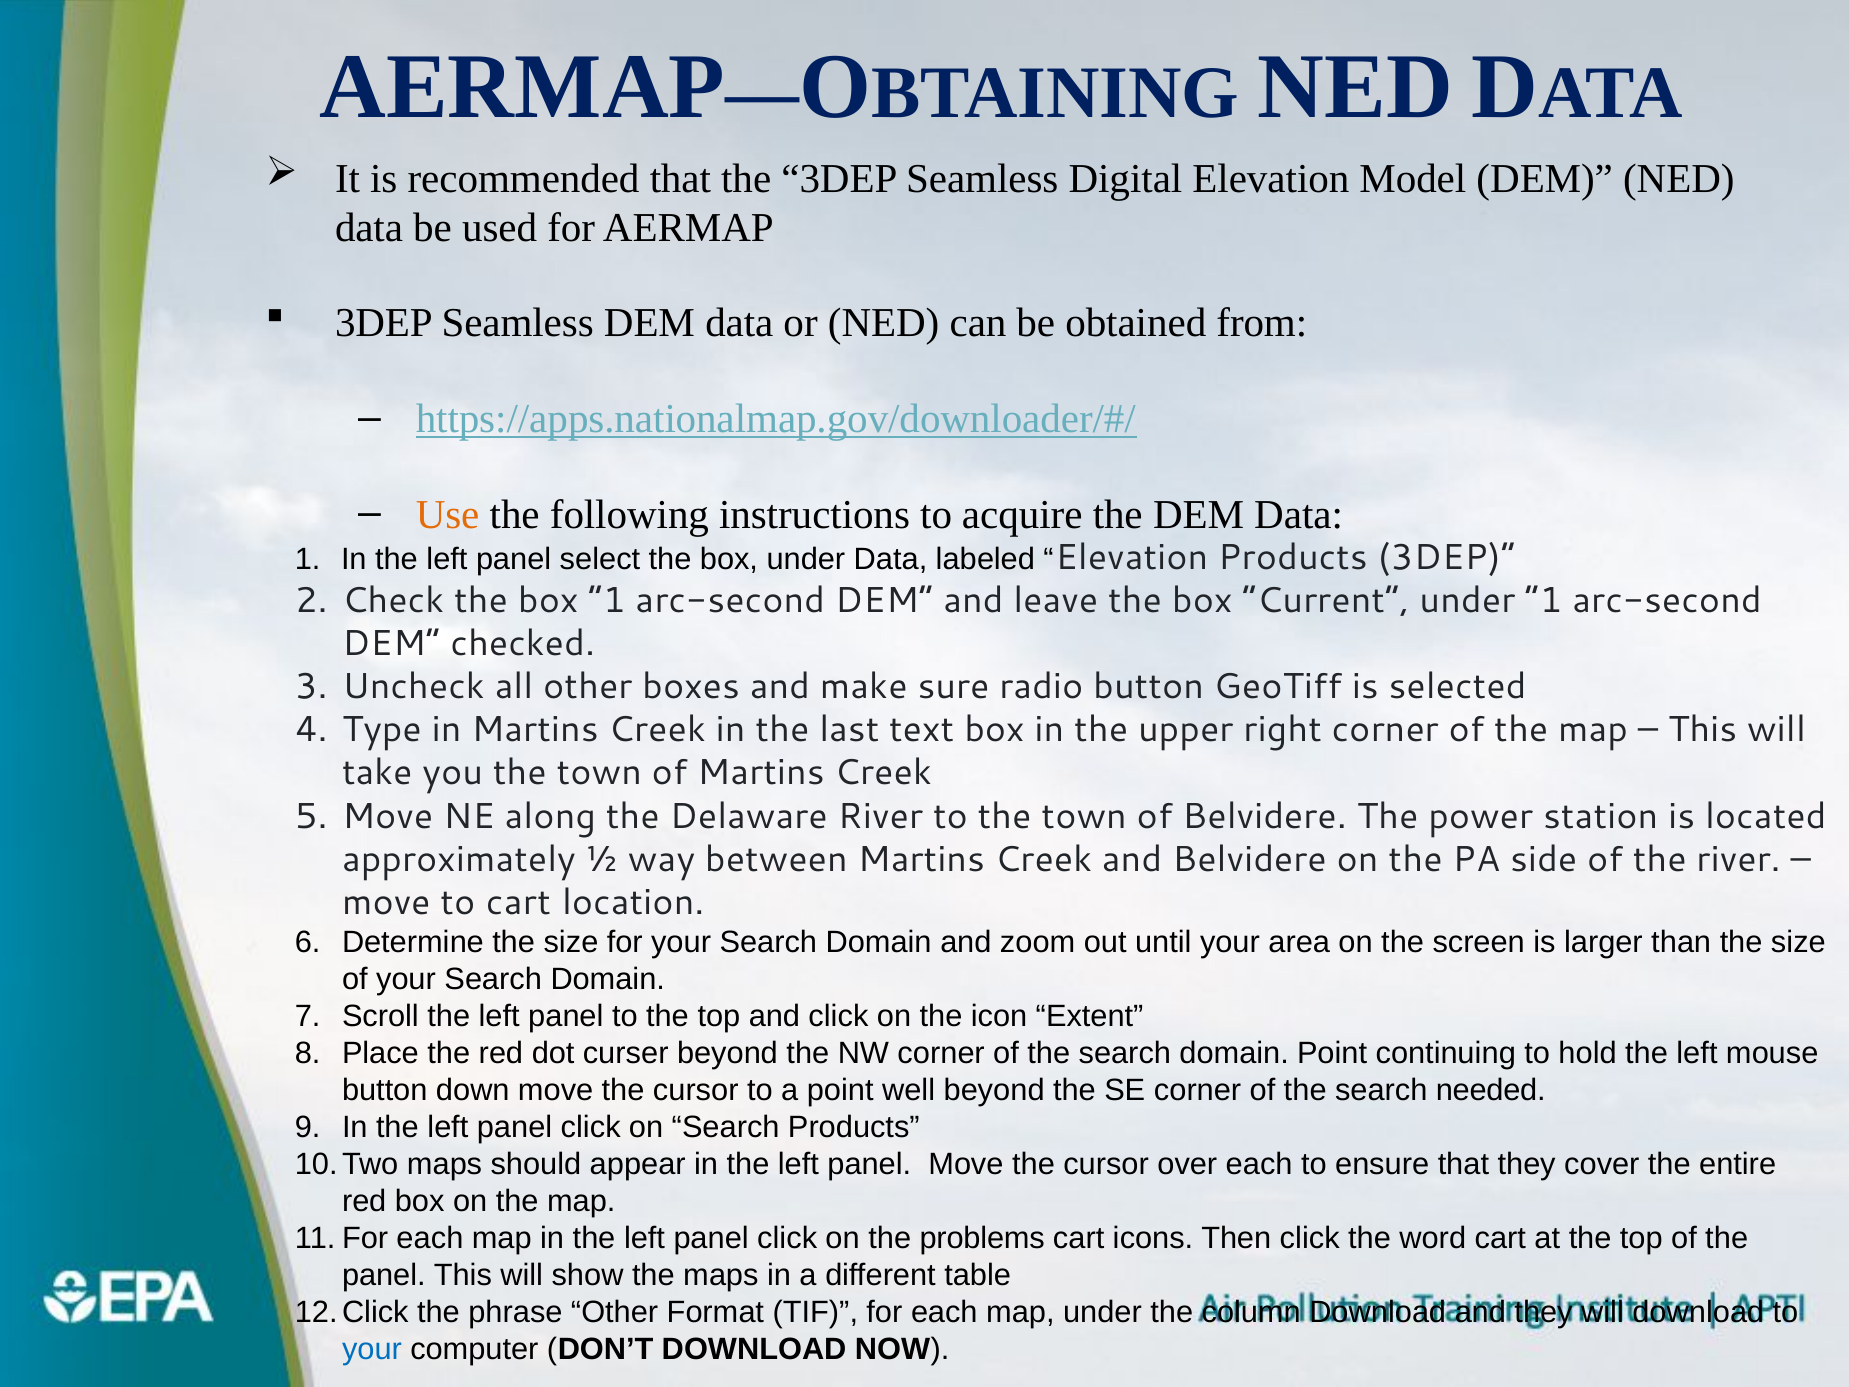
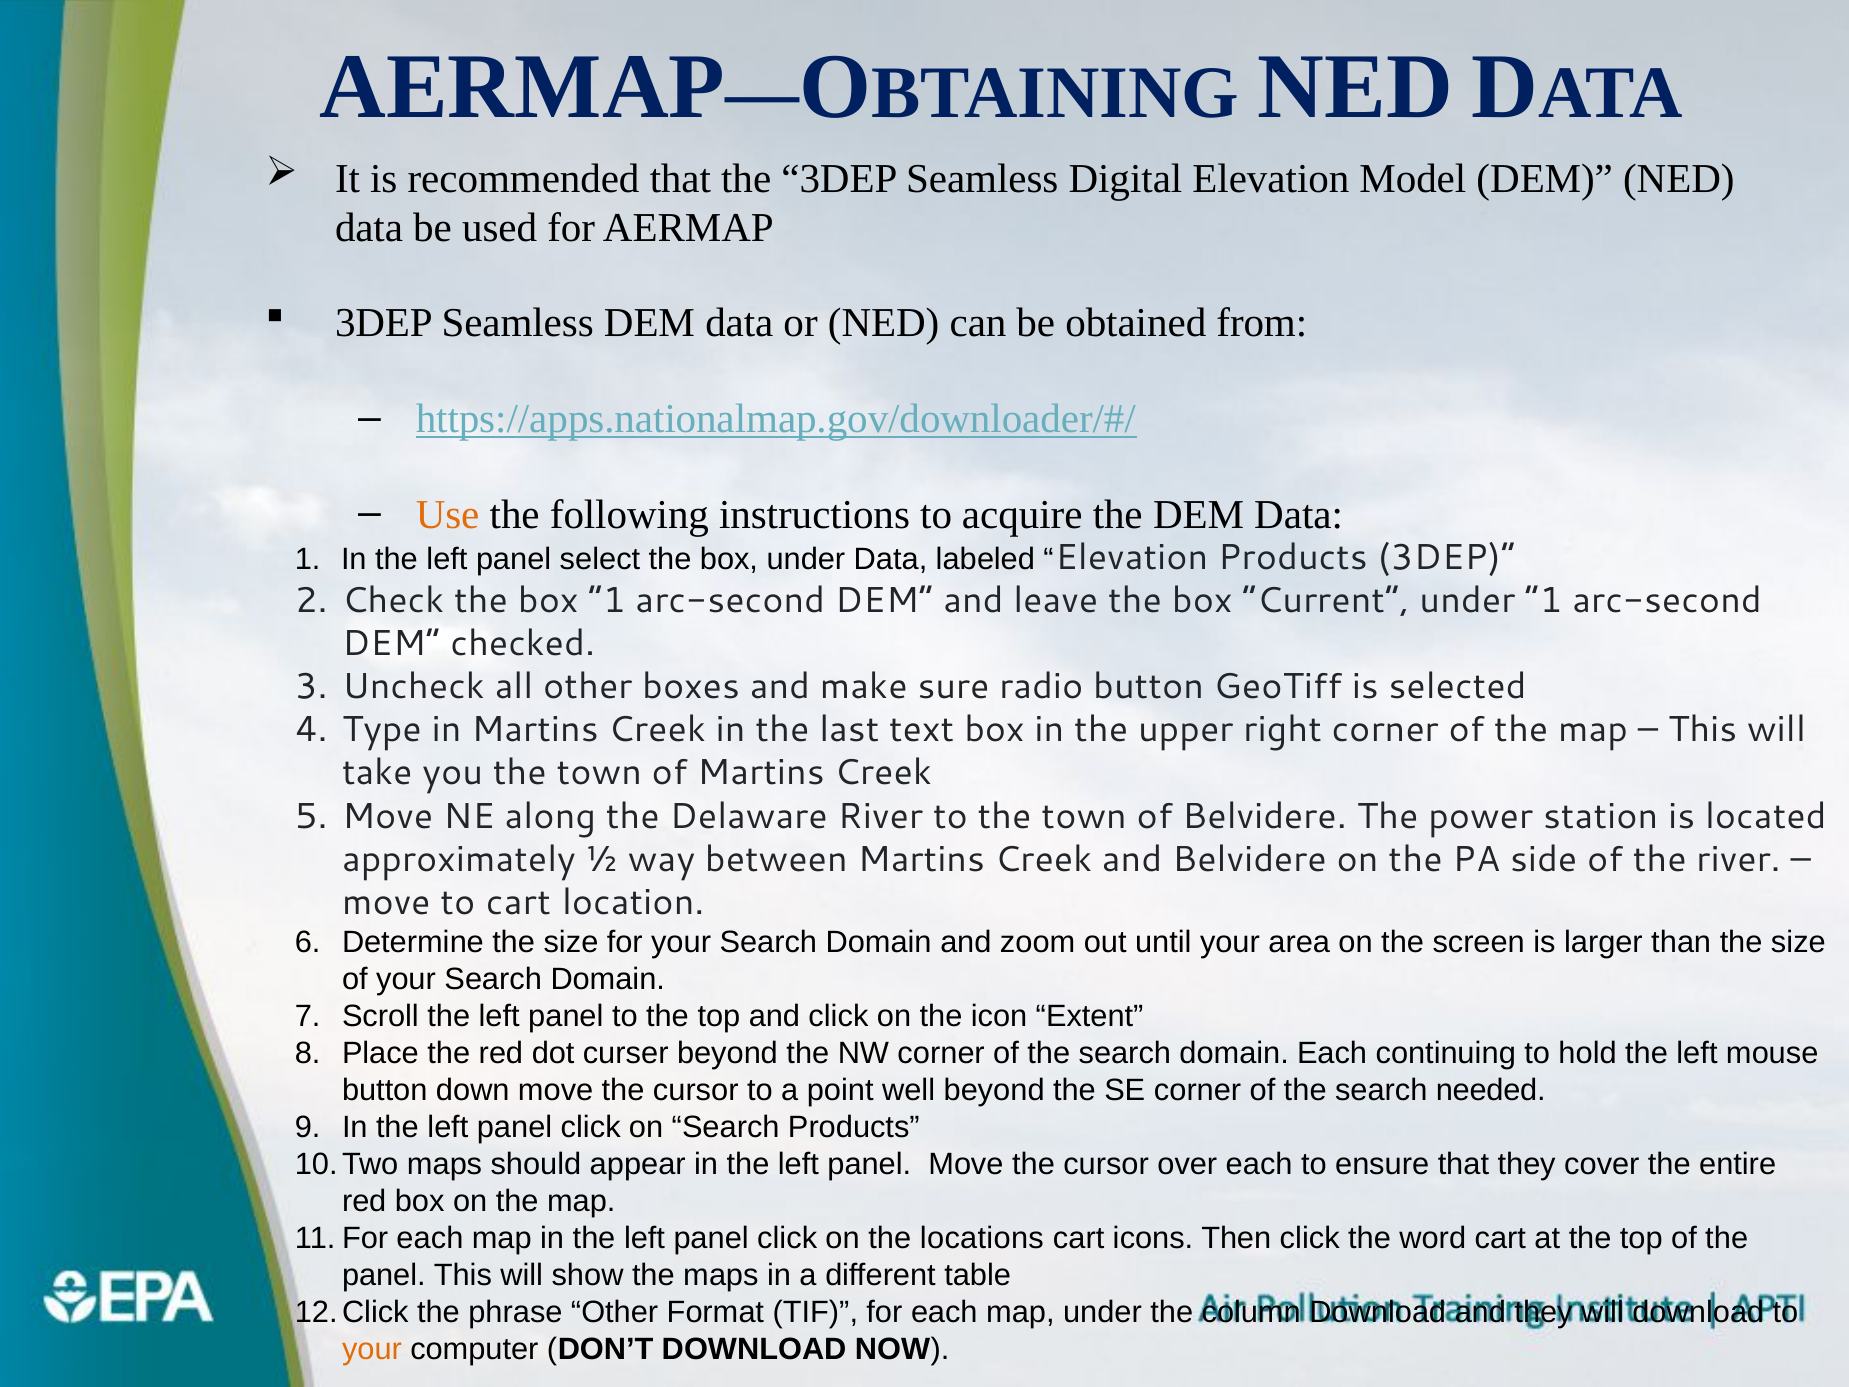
domain Point: Point -> Each (1332, 1053)
problems: problems -> locations (982, 1238)
your colour: blue -> orange (372, 1349)
